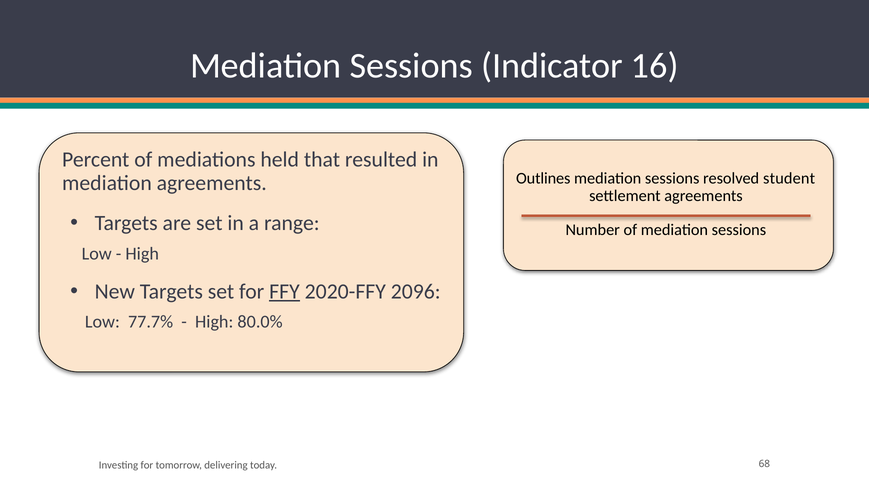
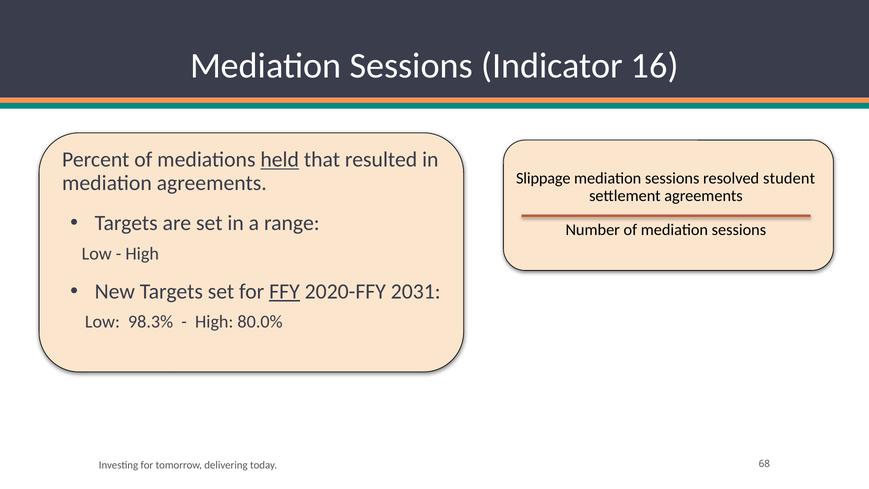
held underline: none -> present (280, 160)
Outlines: Outlines -> Slippage (543, 178)
2096: 2096 -> 2031 (416, 291)
77.7%: 77.7% -> 98.3% (151, 322)
